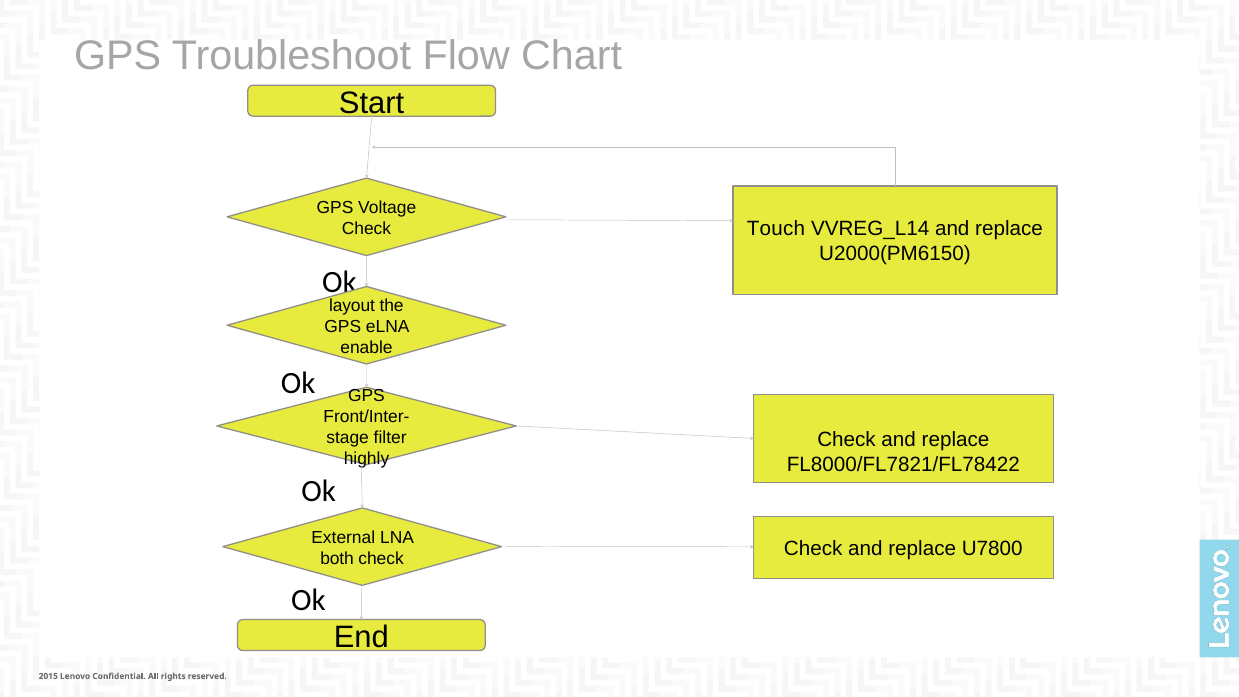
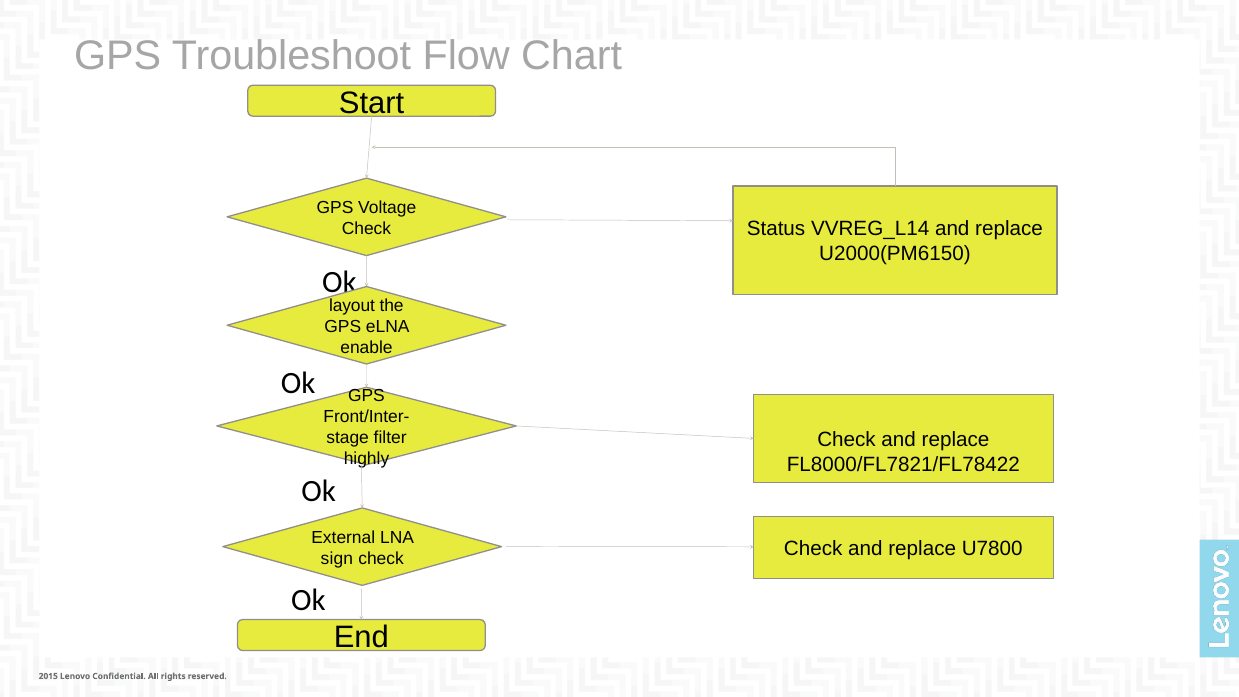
Touch: Touch -> Status (776, 229)
both: both -> sign (337, 558)
